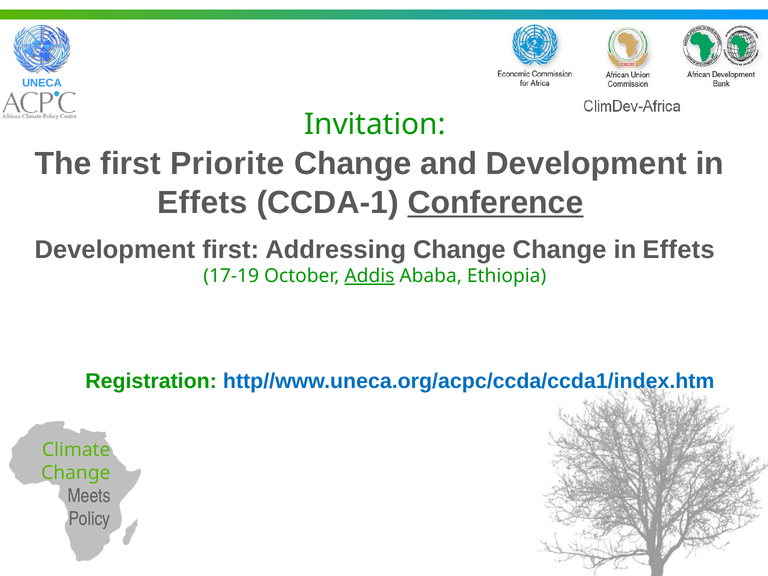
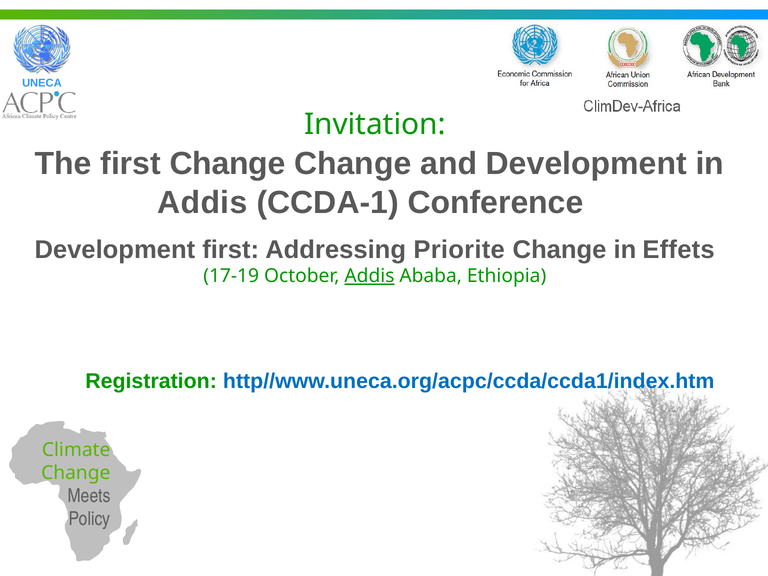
first Priorite: Priorite -> Change (228, 164)
Effets: Effets -> Addis (202, 203)
Conference underline: present -> none (496, 203)
Addressing Change: Change -> Priorite (459, 250)
